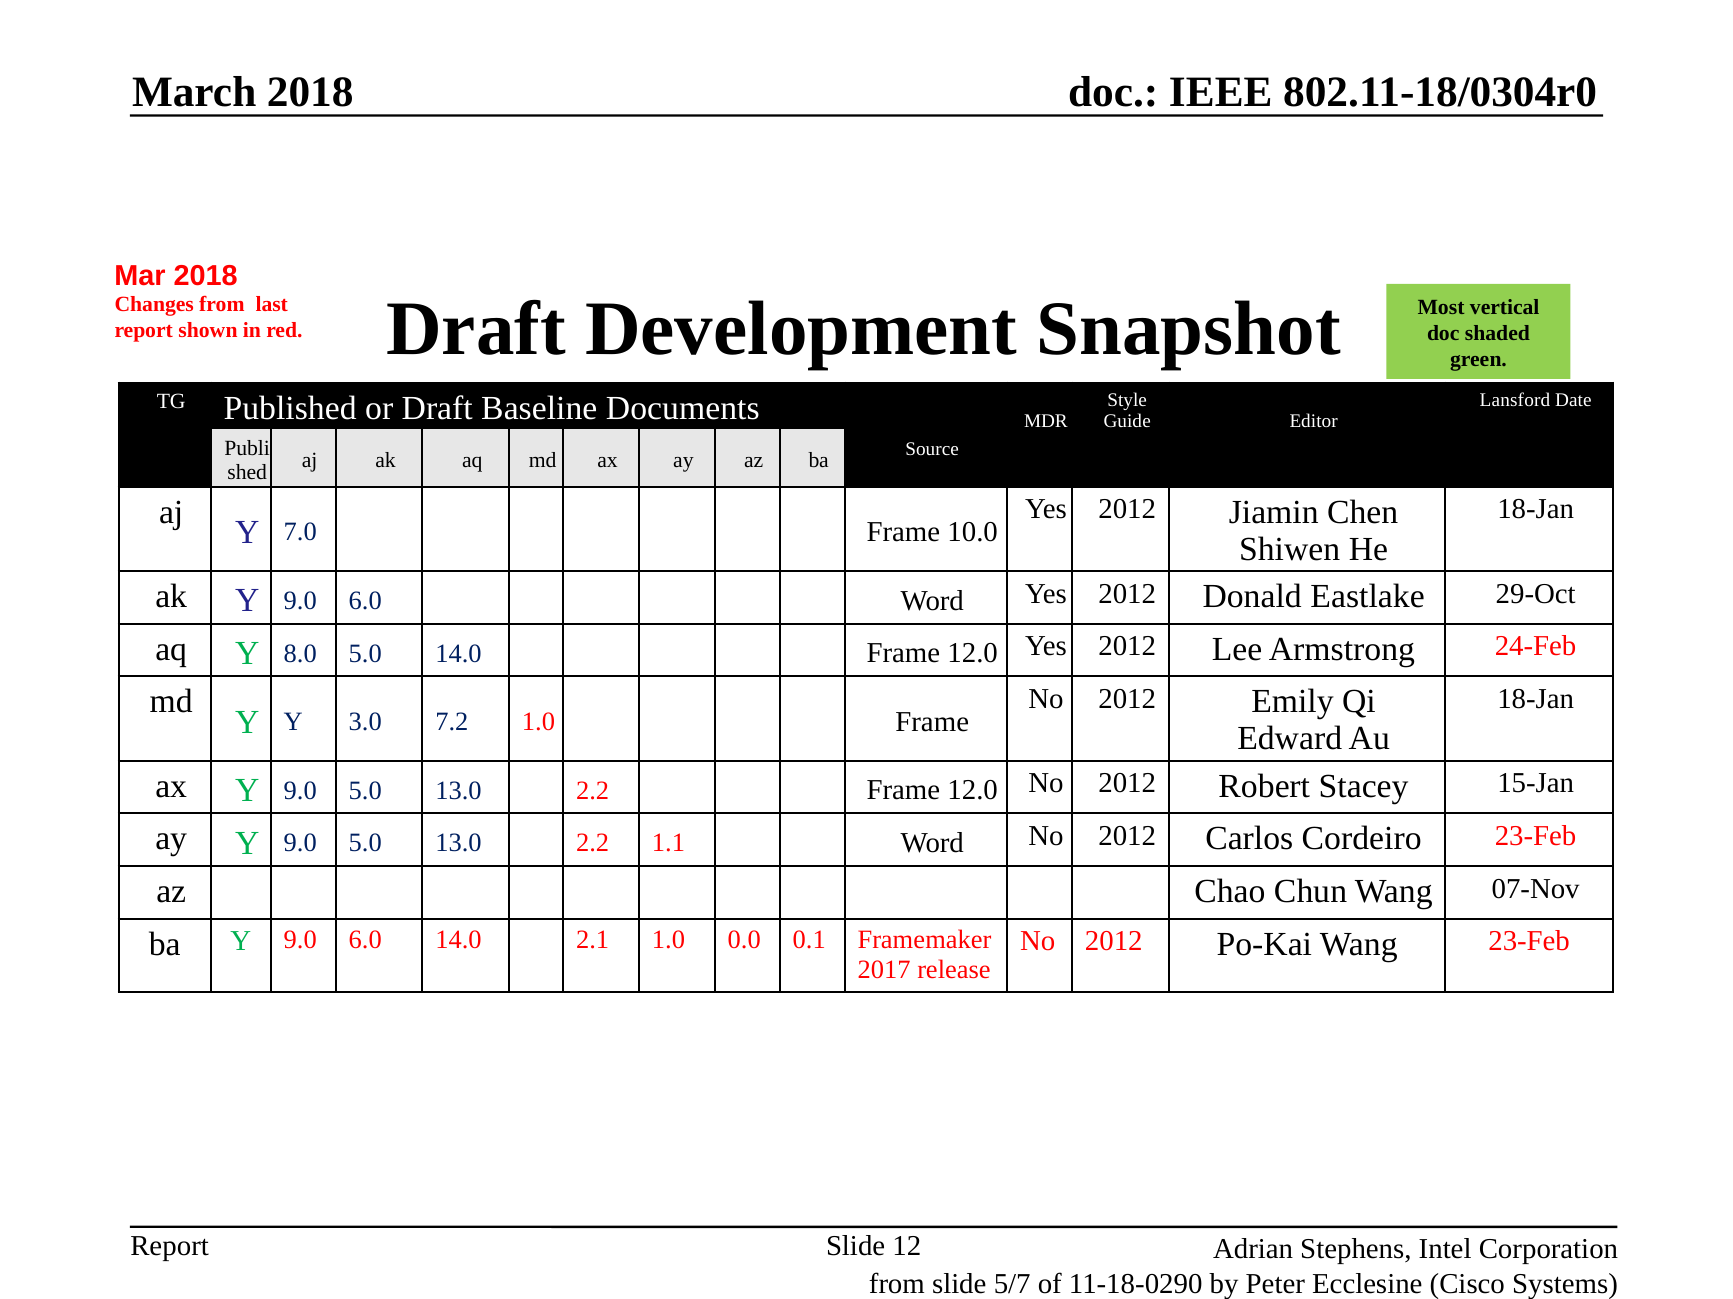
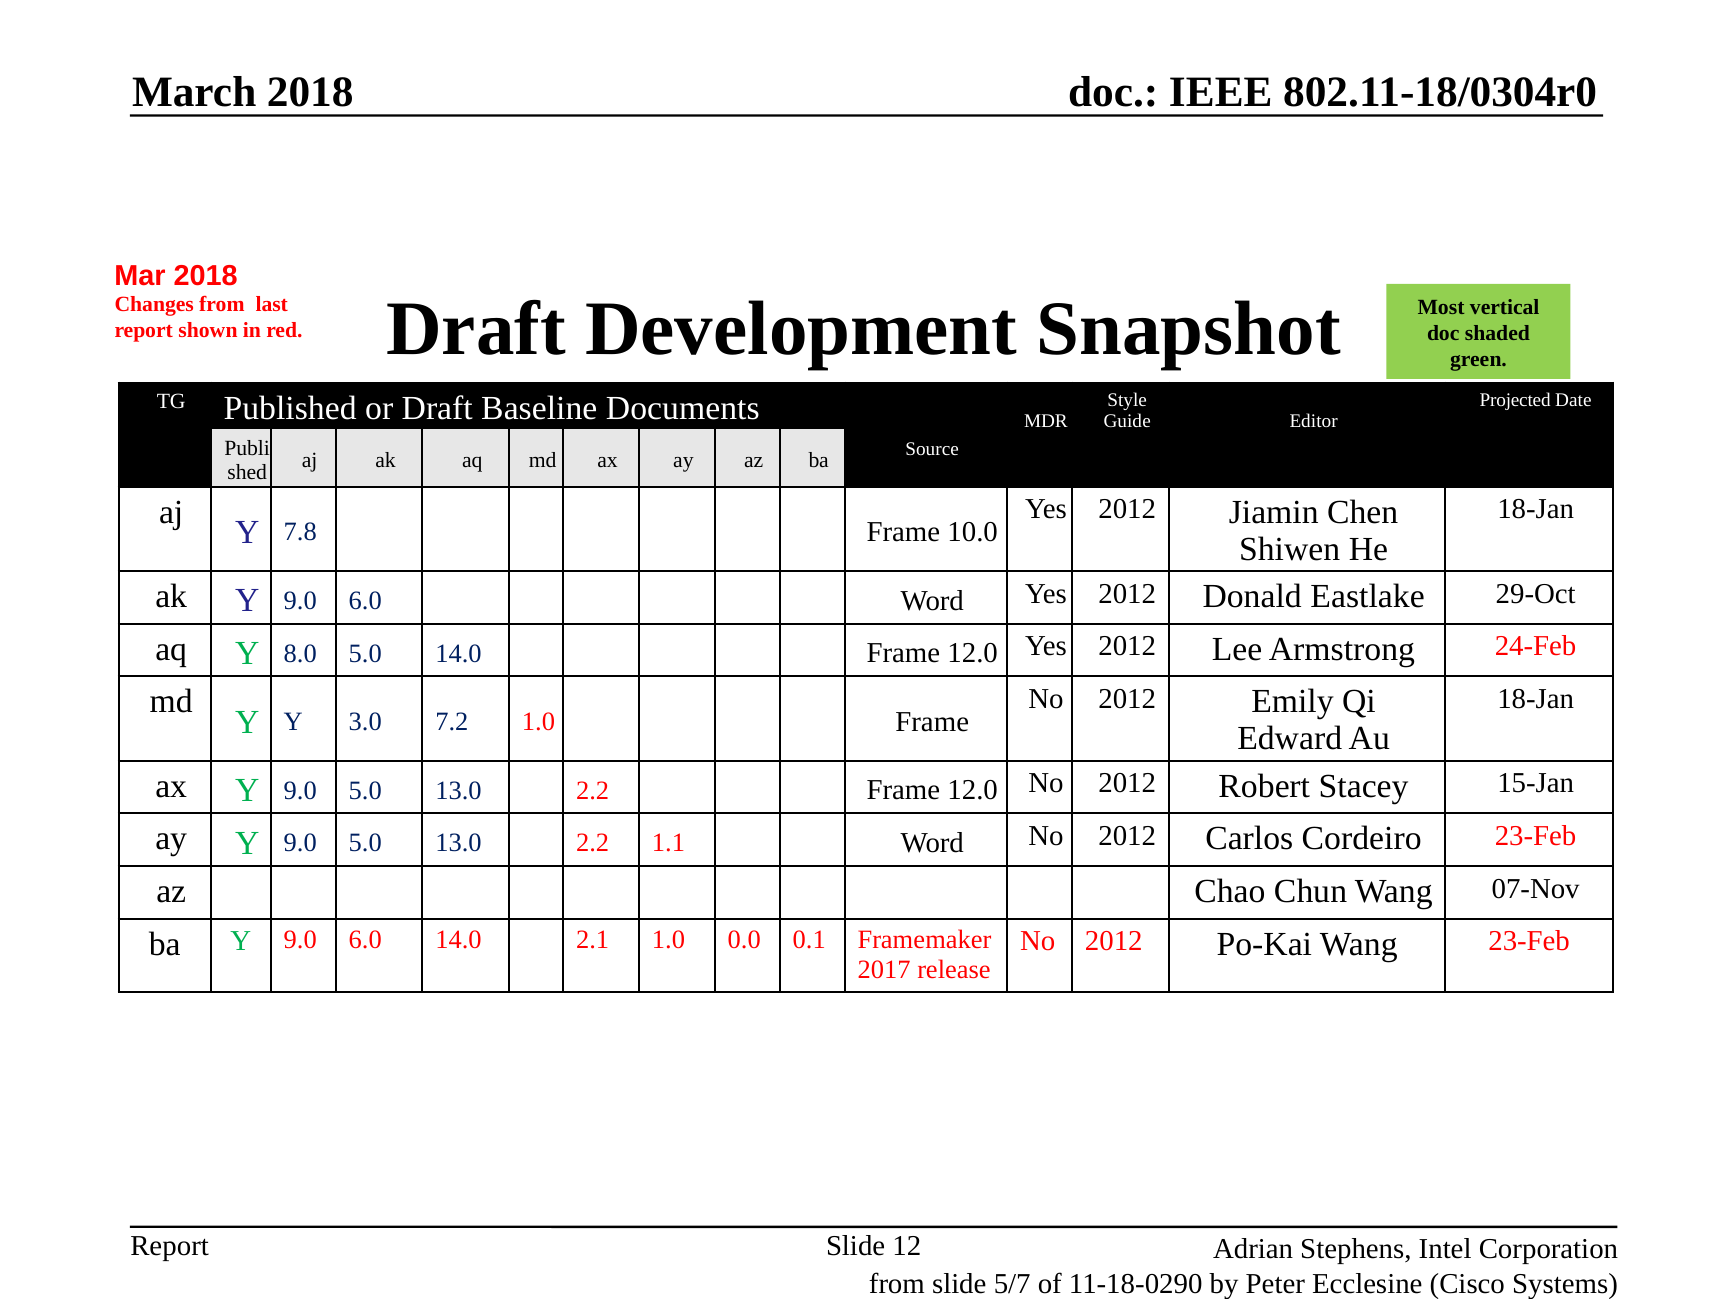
Lansford: Lansford -> Projected (1515, 400)
7.0: 7.0 -> 7.8 (300, 532)
